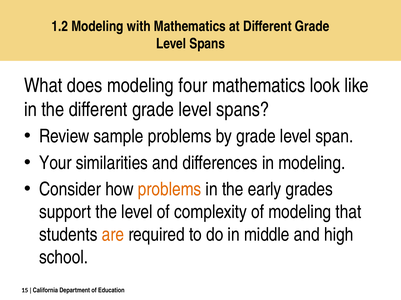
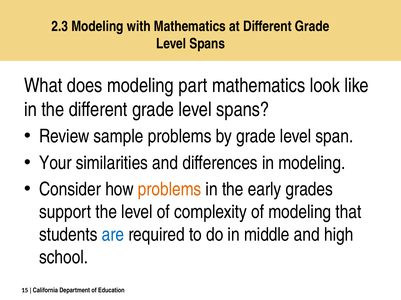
1.2: 1.2 -> 2.3 (60, 26)
four: four -> part (193, 86)
are colour: orange -> blue (113, 235)
